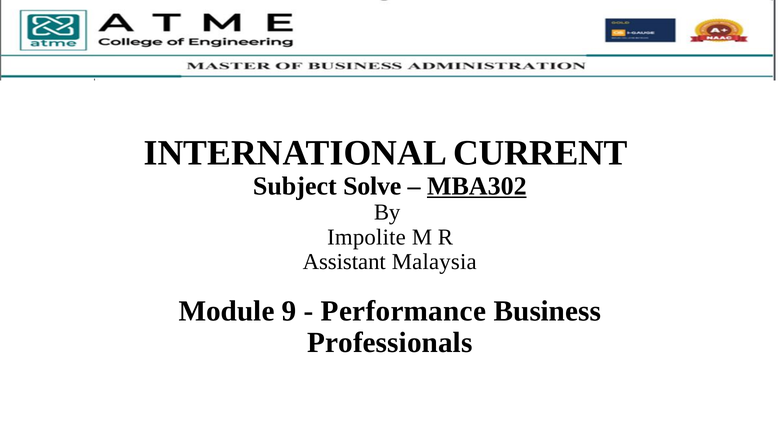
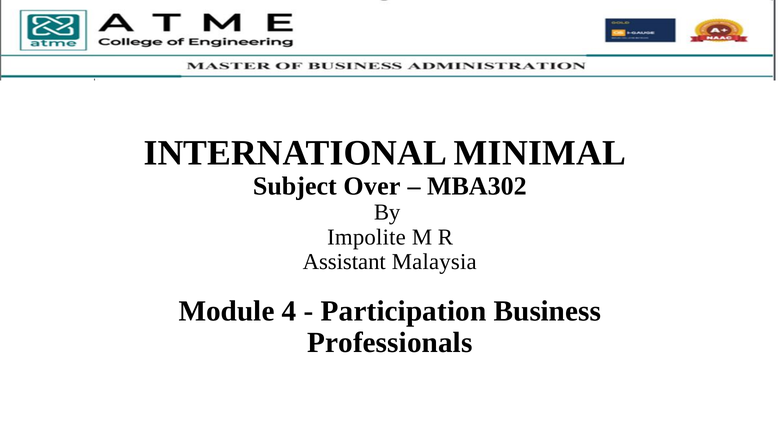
CURRENT: CURRENT -> MINIMAL (540, 153)
Solve: Solve -> Over (372, 186)
MBA302 underline: present -> none (477, 186)
9: 9 -> 4 (289, 312)
Performance: Performance -> Participation (404, 312)
